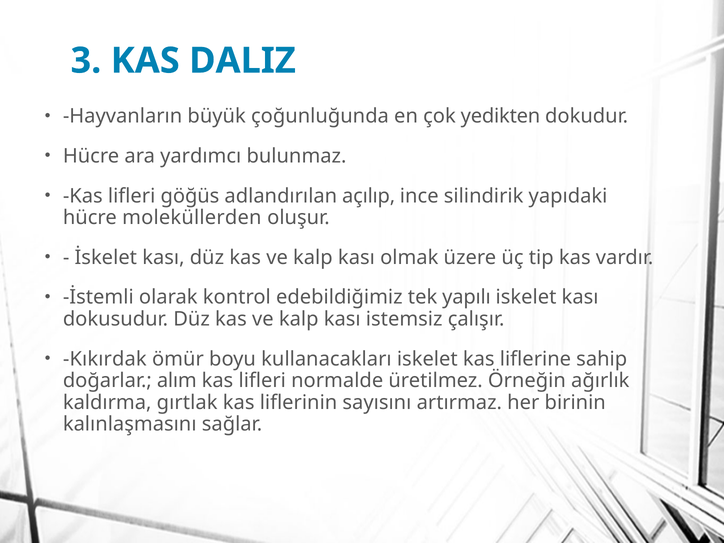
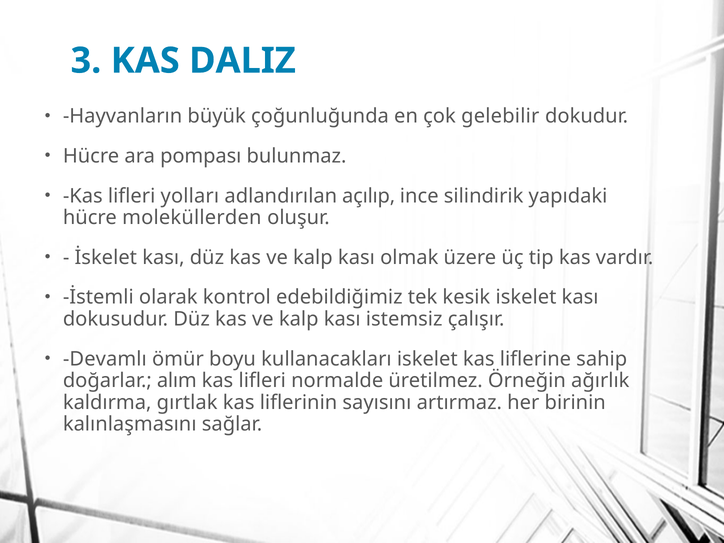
yedikten: yedikten -> gelebilir (500, 116)
yardımcı: yardımcı -> pompası (201, 156)
göğüs: göğüs -> yolları (190, 196)
yapılı: yapılı -> kesik (466, 297)
Kıkırdak: Kıkırdak -> Devamlı (105, 359)
